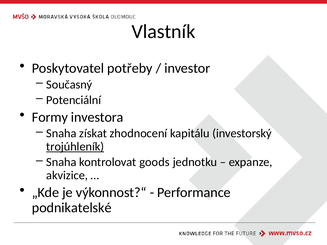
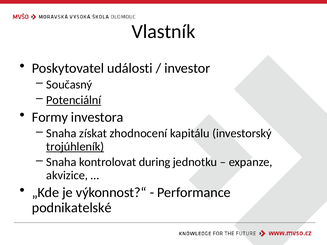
potřeby: potřeby -> události (130, 68)
Potenciální underline: none -> present (74, 100)
goods: goods -> during (155, 162)
